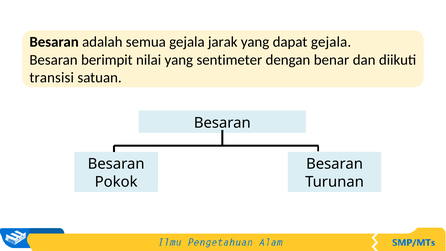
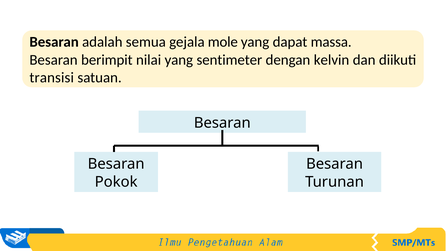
jarak: jarak -> mole (223, 42)
dapat gejala: gejala -> massa (331, 42)
benar: benar -> kelvin (332, 60)
